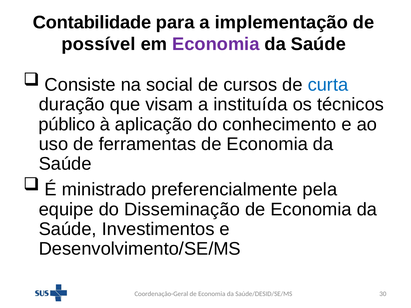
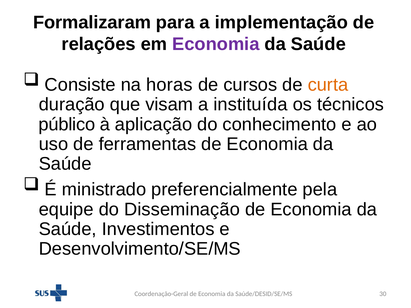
Contabilidade: Contabilidade -> Formalizaram (92, 22)
possível: possível -> relações (99, 44)
social: social -> horas (169, 85)
curta colour: blue -> orange (328, 85)
